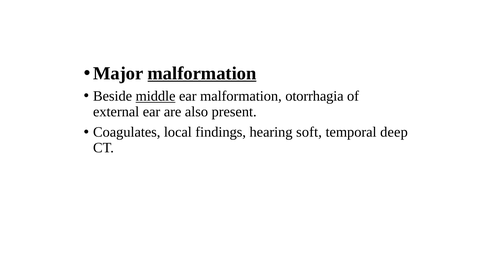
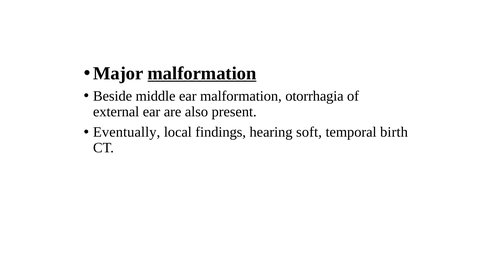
middle underline: present -> none (156, 96)
Coagulates: Coagulates -> Eventually (127, 132)
deep: deep -> birth (394, 132)
